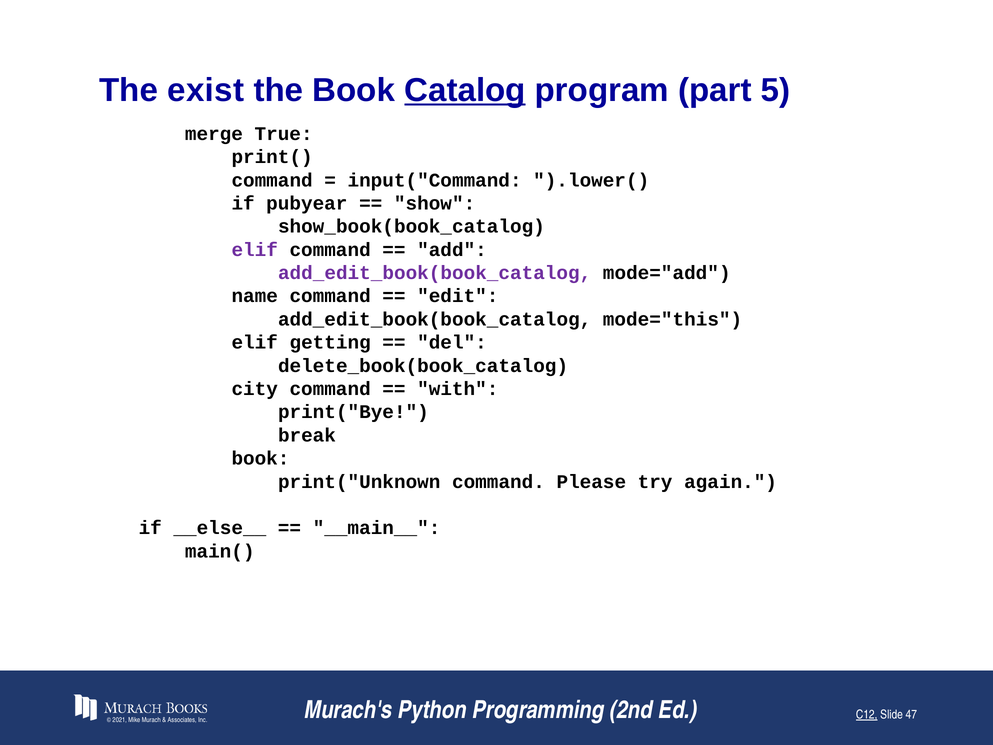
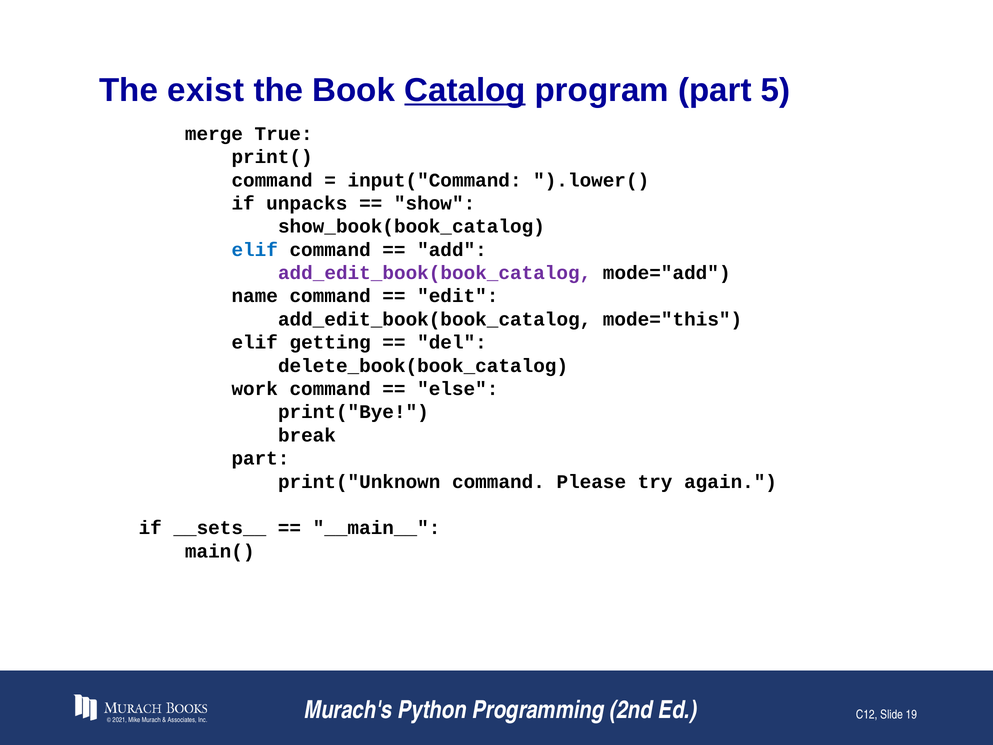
pubyear: pubyear -> unpacks (307, 203)
elif colour: purple -> blue (255, 250)
city: city -> work (255, 389)
with: with -> else (458, 389)
book: book -> part (260, 458)
__else__: __else__ -> __sets__ (220, 528)
C12 underline: present -> none (867, 714)
47: 47 -> 19 (911, 714)
